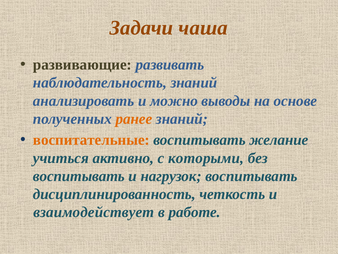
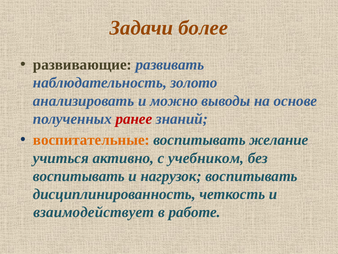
чаша: чаша -> более (203, 28)
наблюдательность знаний: знаний -> золото (194, 83)
ранее colour: orange -> red (134, 119)
которыми: которыми -> учебником (206, 158)
